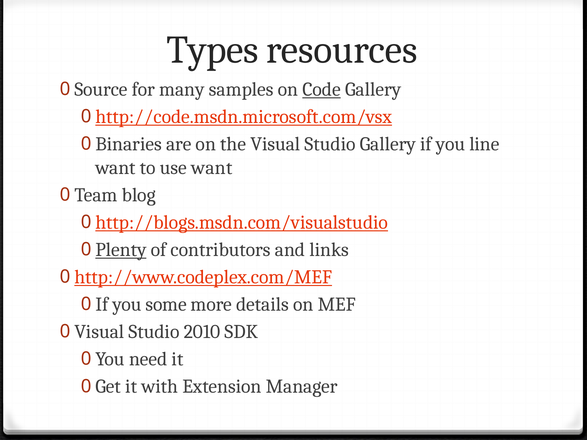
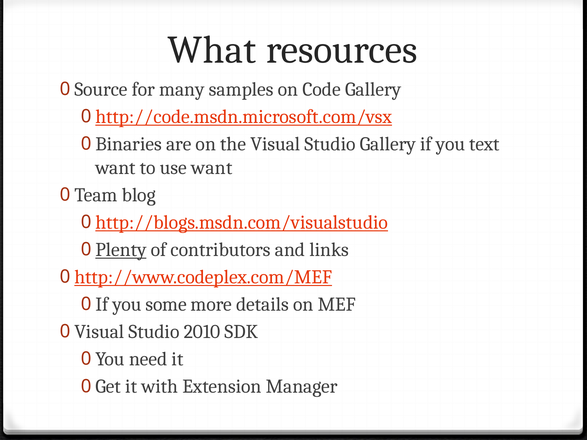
Types: Types -> What (212, 50)
Code underline: present -> none (322, 89)
line: line -> text (484, 144)
